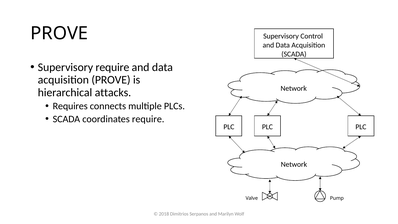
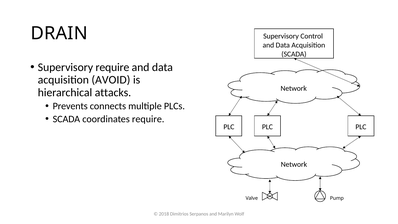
PROVE: PROVE -> DRAIN (59, 33)
acquisition PROVE: PROVE -> AVOID (111, 80)
Requires: Requires -> Prevents (70, 106)
